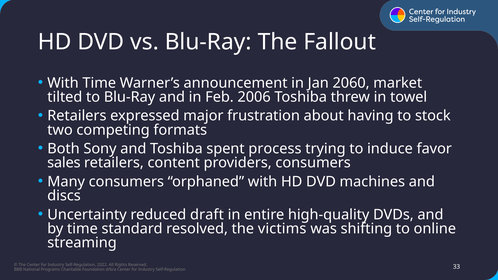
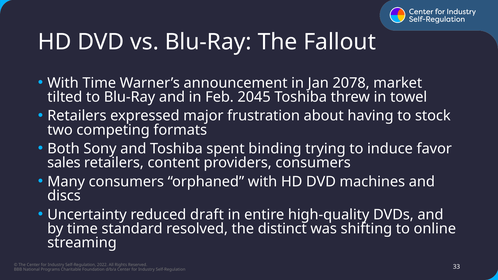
2060: 2060 -> 2078 (351, 83)
2006: 2006 -> 2045 (254, 97)
process: process -> binding (275, 149)
victims: victims -> distinct (282, 229)
